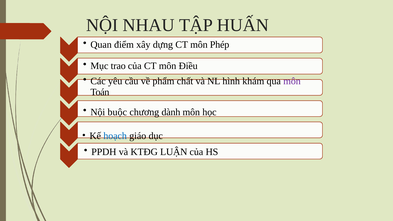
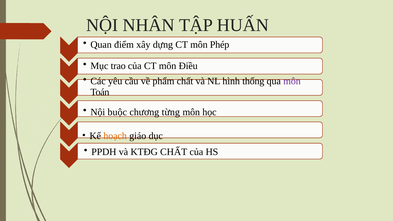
NHAU: NHAU -> NHÂN (149, 25)
khám: khám -> thống (253, 81)
dành: dành -> từng (171, 112)
hoạch colour: blue -> orange (115, 136)
KTĐG LUẬN: LUẬN -> CHẤT (174, 152)
